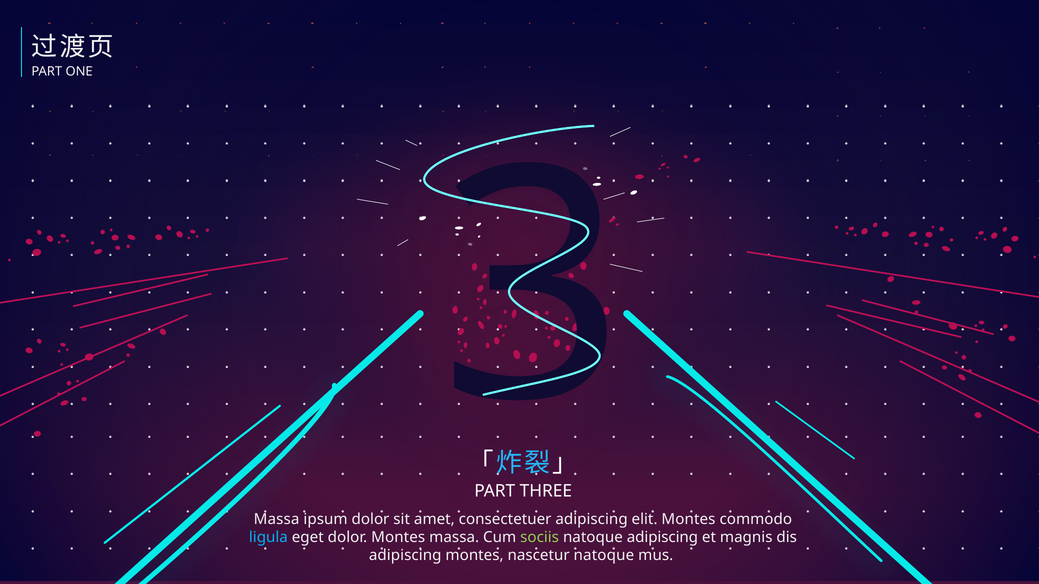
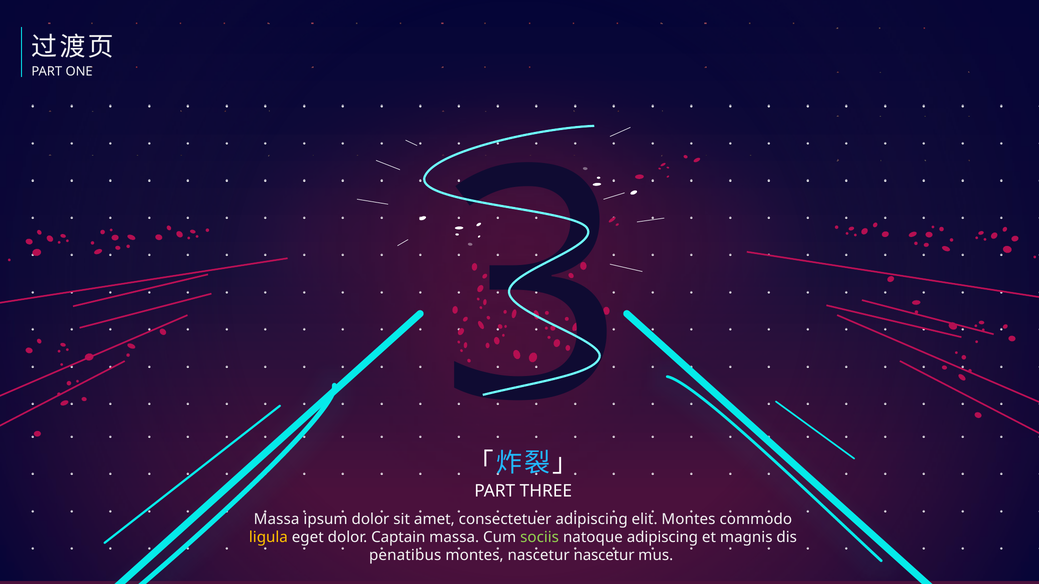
ligula colour: light blue -> yellow (268, 538)
dolor Montes: Montes -> Captain (398, 538)
adipiscing: adipiscing -> penatibus (405, 556)
nascetur natoque: natoque -> nascetur (604, 556)
